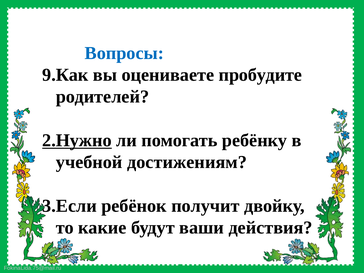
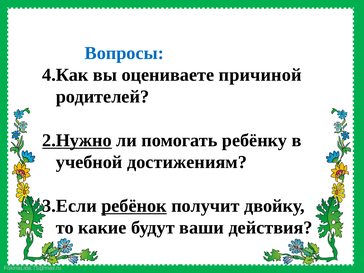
9.Как: 9.Как -> 4.Как (65, 75)
пробудите: пробудите -> причиной (260, 75)
ребёнок underline: none -> present (134, 206)
